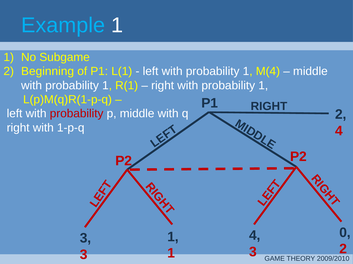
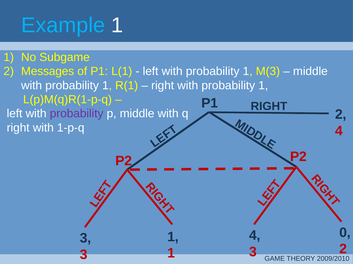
Beginning: Beginning -> Messages (48, 72)
M(4: M(4 -> M(3 (268, 72)
probability colour: red -> purple (77, 114)
